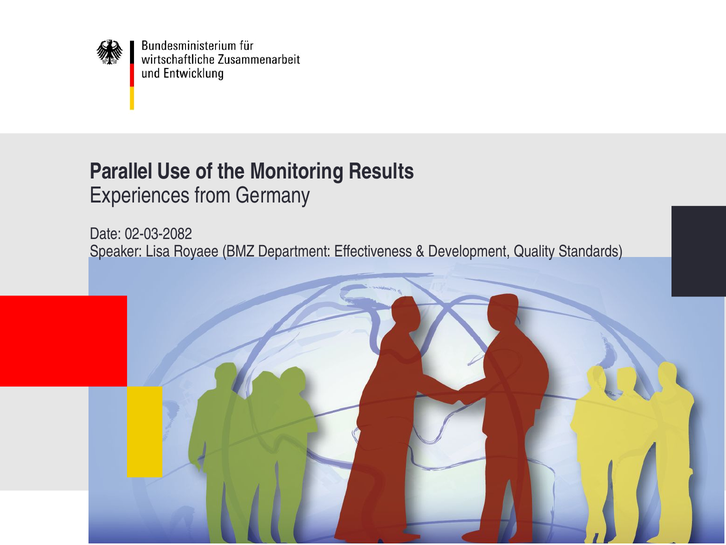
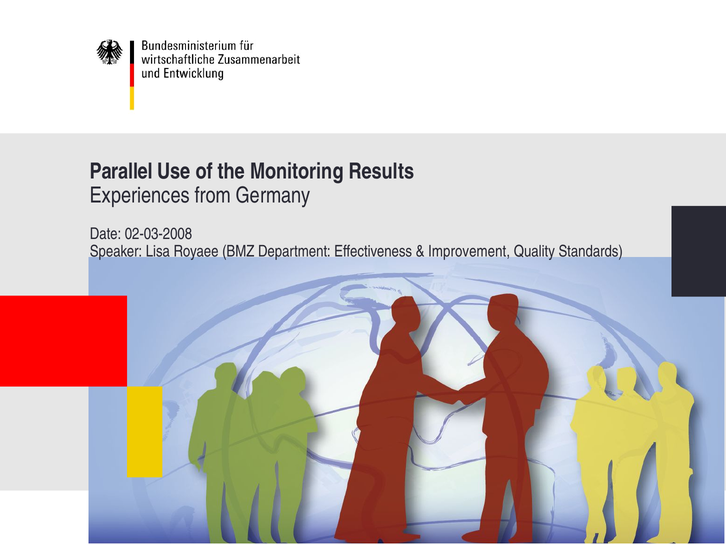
02-03-2082: 02-03-2082 -> 02-03-2008 (158, 234)
Development: Development -> Improvement (469, 251)
